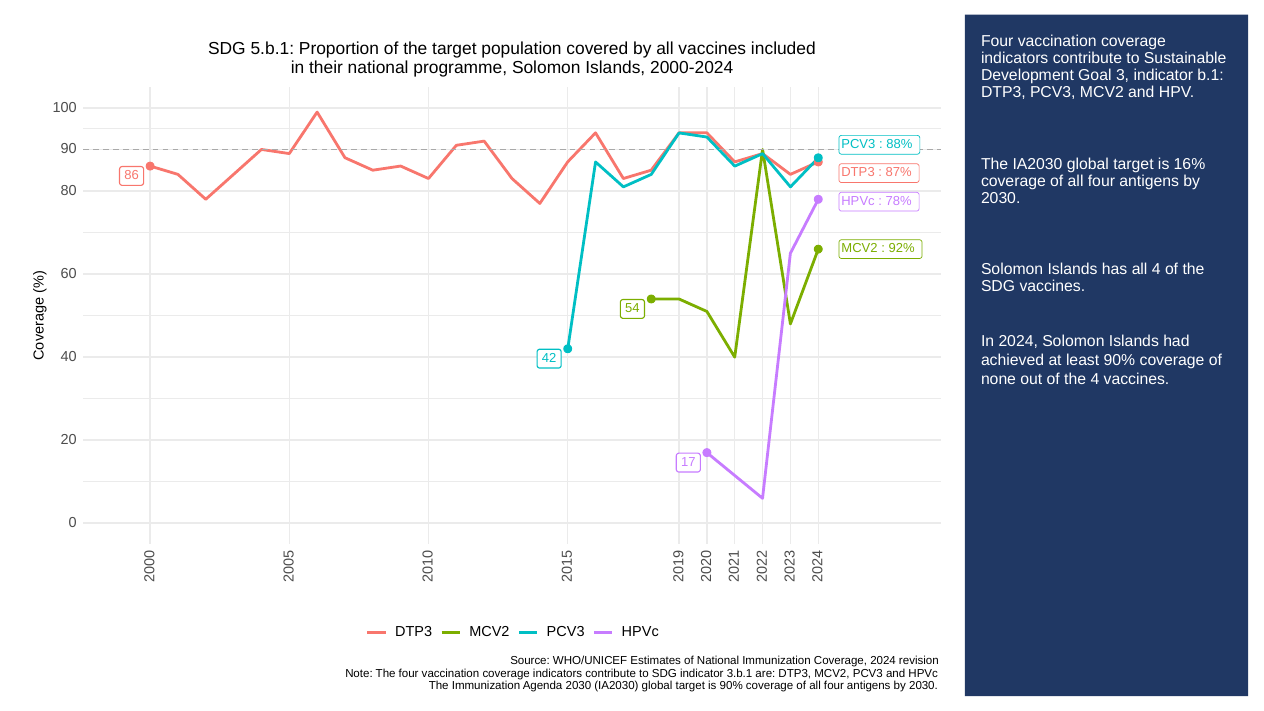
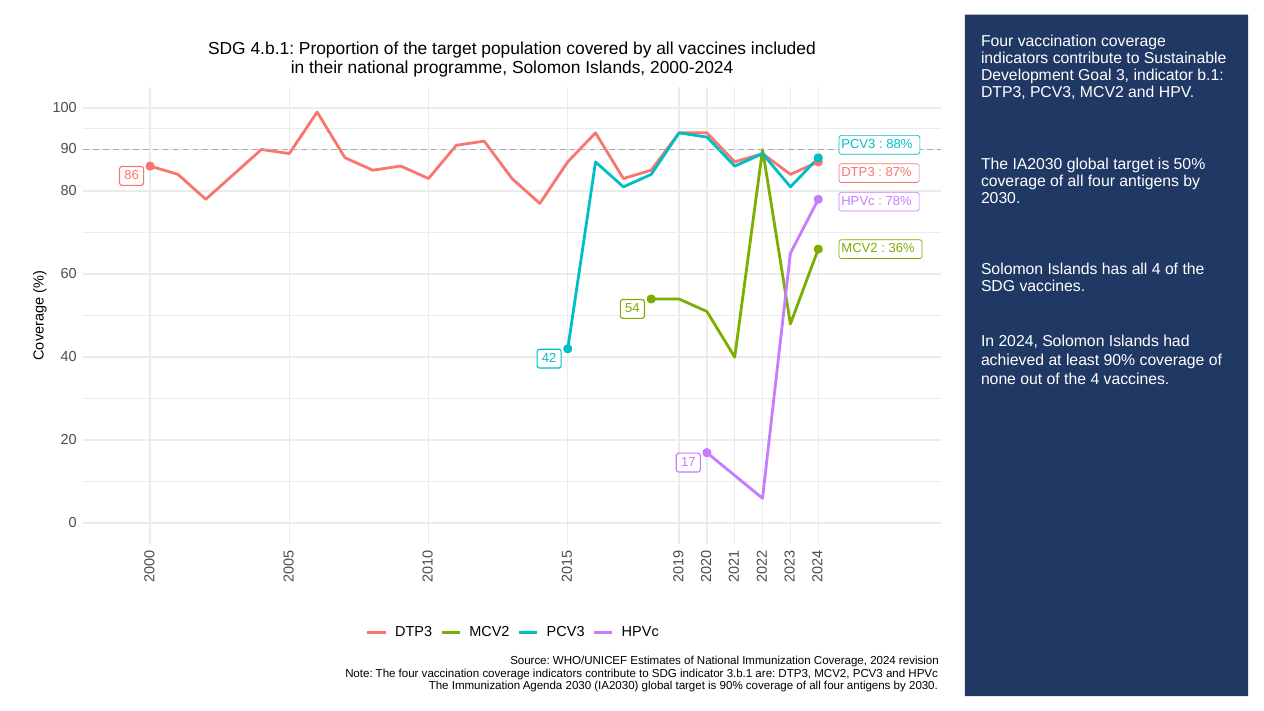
5.b.1: 5.b.1 -> 4.b.1 (272, 49)
16%: 16% -> 50% (1189, 164)
92%: 92% -> 36% (902, 249)
